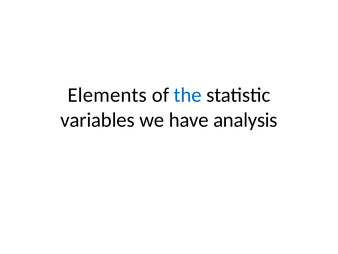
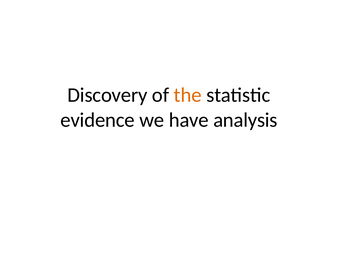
Elements: Elements -> Discovery (107, 95)
the colour: blue -> orange (188, 95)
variables: variables -> evidence (98, 120)
